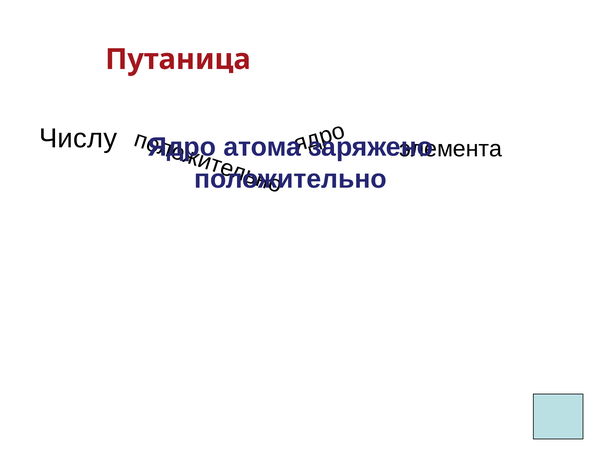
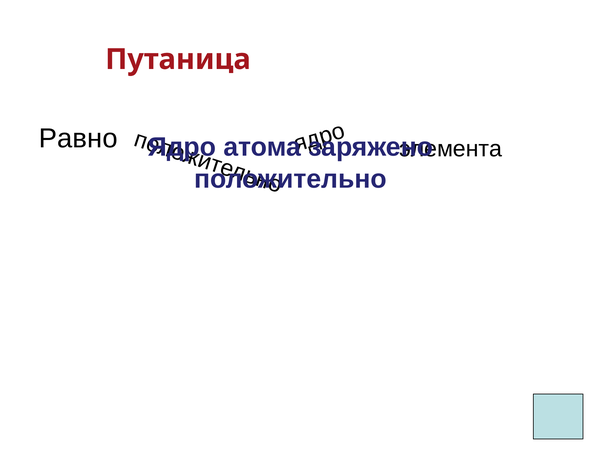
Числу: Числу -> Равно (78, 138)
